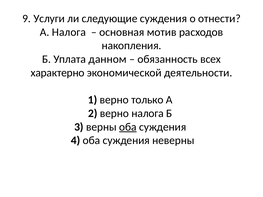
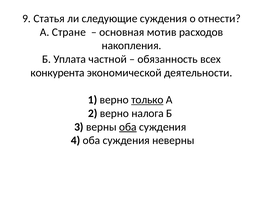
Услуги: Услуги -> Статья (49, 19)
А Налога: Налога -> Стране (69, 32)
данном: данном -> частной (108, 59)
характерно: характерно -> конкурента (58, 73)
только underline: none -> present (147, 100)
